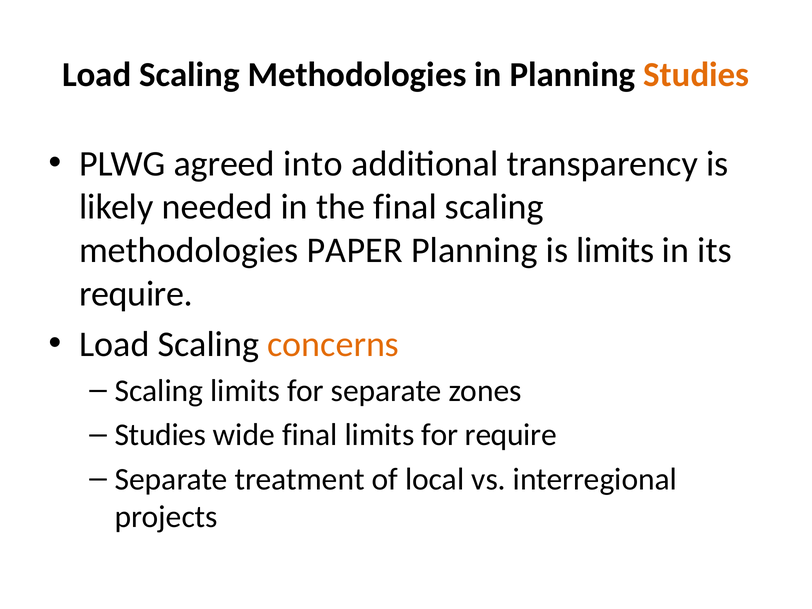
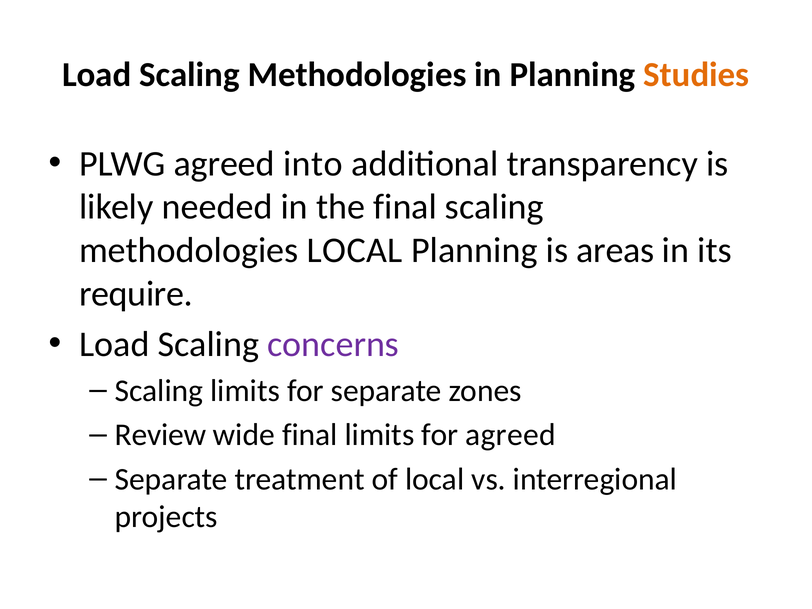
methodologies PAPER: PAPER -> LOCAL (355, 250)
is limits: limits -> areas (615, 250)
concerns colour: orange -> purple (333, 344)
Studies: Studies -> Review (160, 435)
for require: require -> agreed (510, 435)
